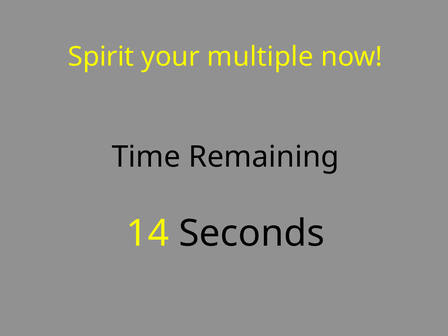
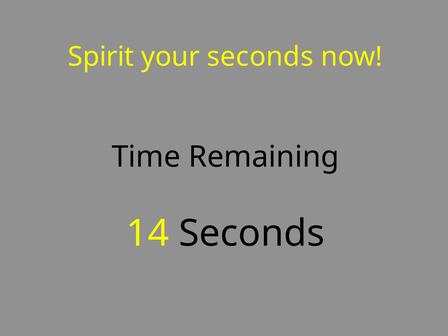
your multiple: multiple -> seconds (260, 57)
